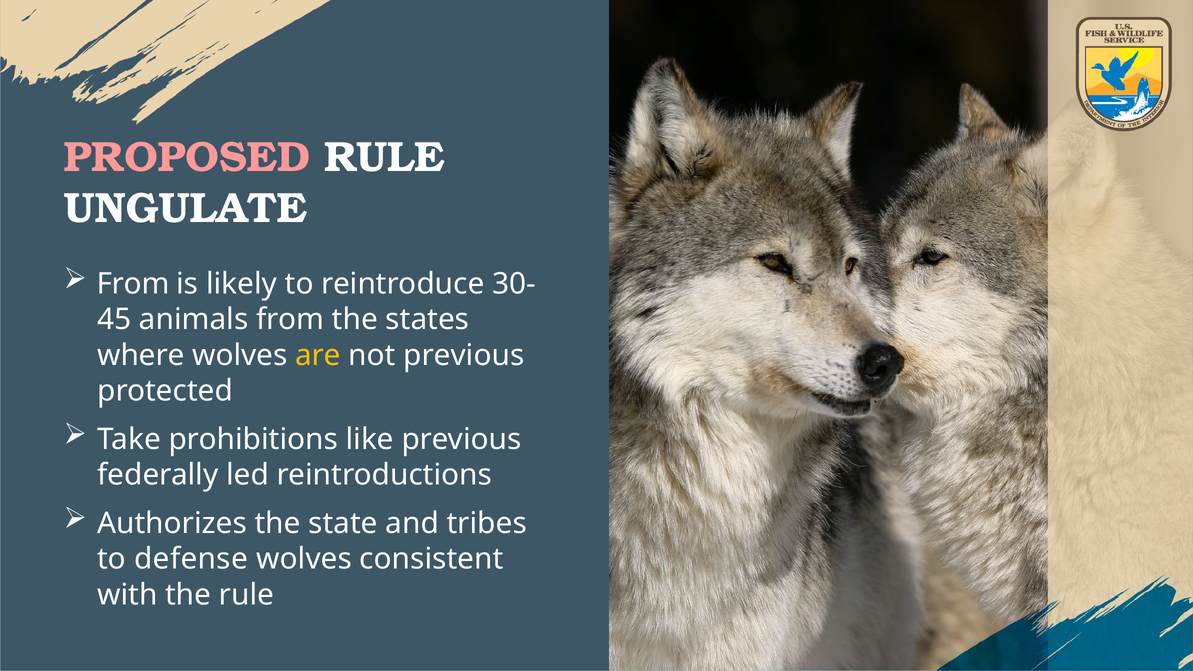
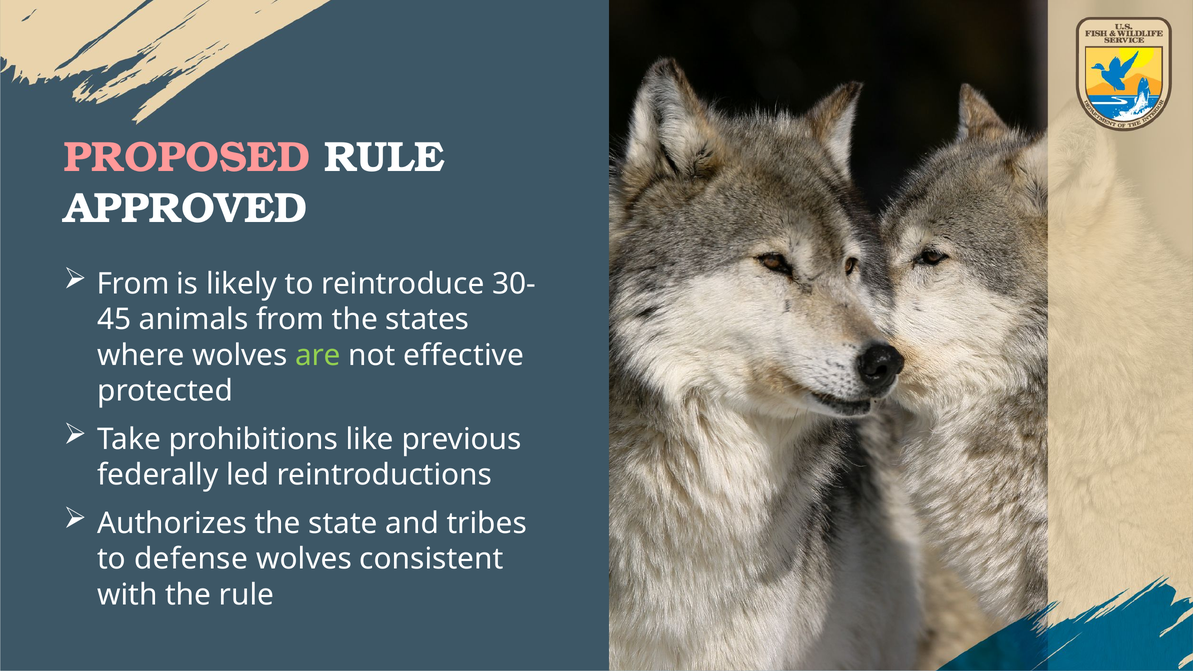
UNGULATE: UNGULATE -> APPROVED (185, 208)
are colour: yellow -> light green (318, 355)
not previous: previous -> effective (464, 355)
